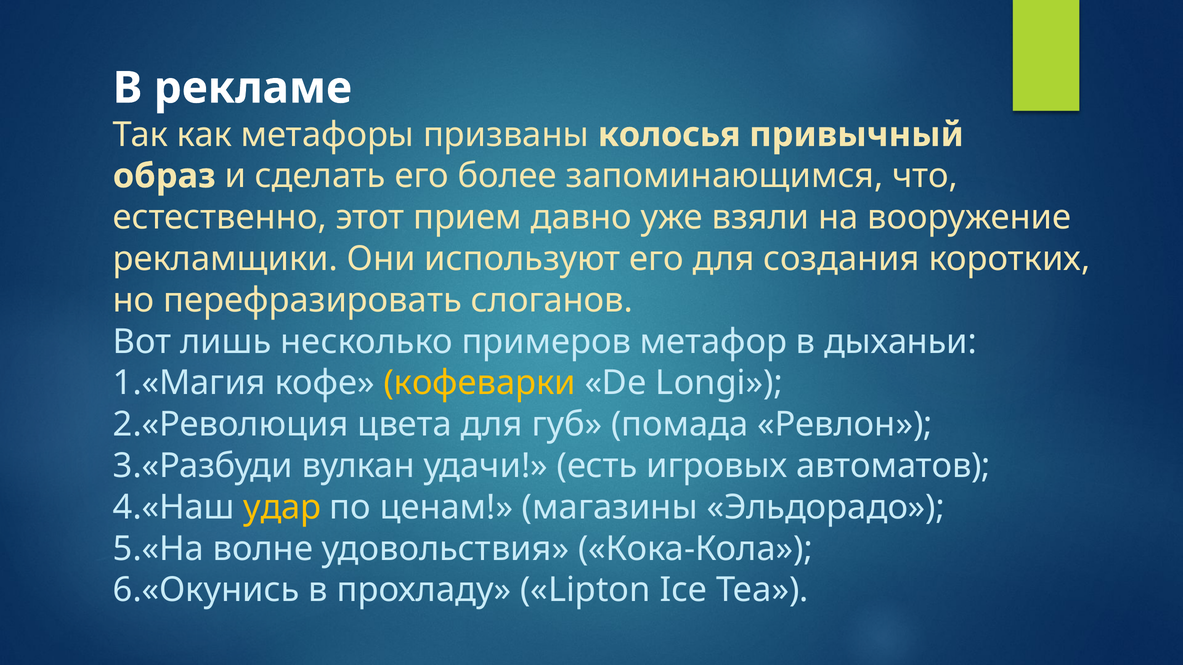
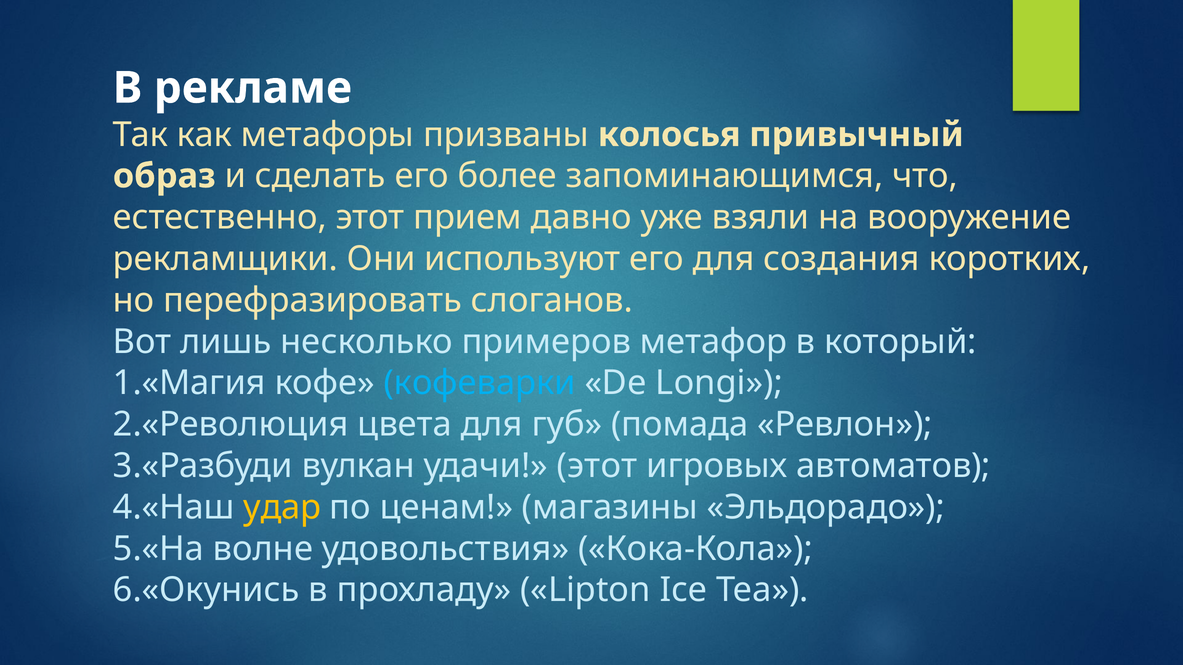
дыханьи: дыханьи -> который (900, 342)
кофеварки colour: yellow -> light blue (480, 383)
удачи есть: есть -> этот (597, 466)
